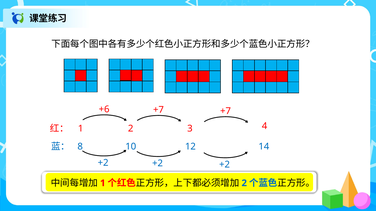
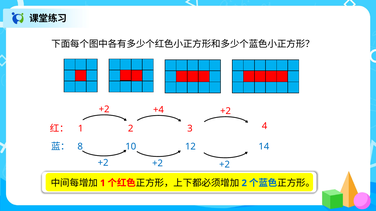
+6: +6 -> +2 (104, 109)
+7: +7 -> +4 (158, 110)
+7: +7 -> +2 (226, 111)
